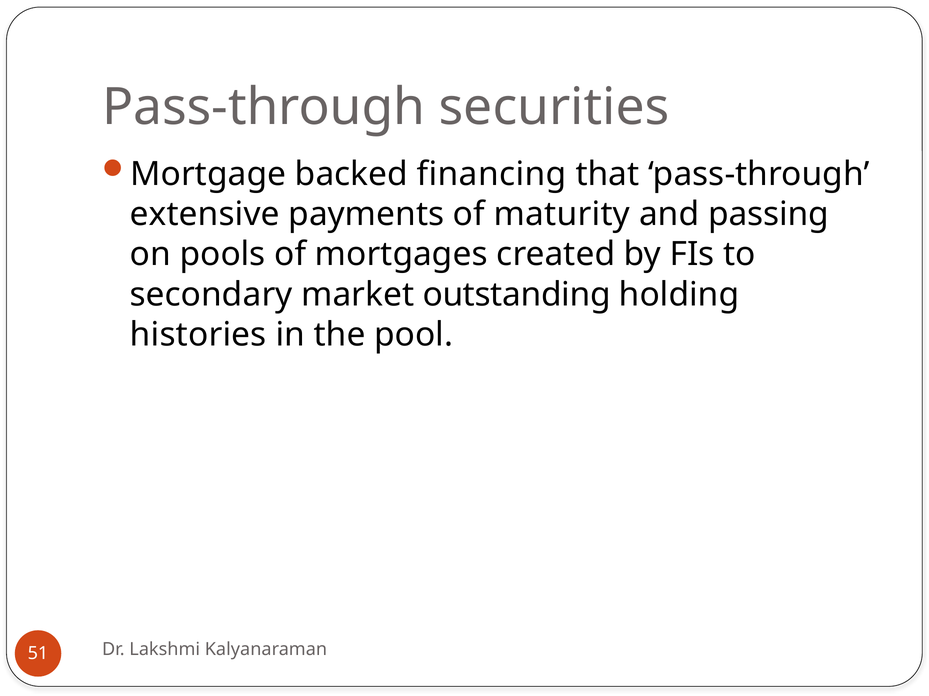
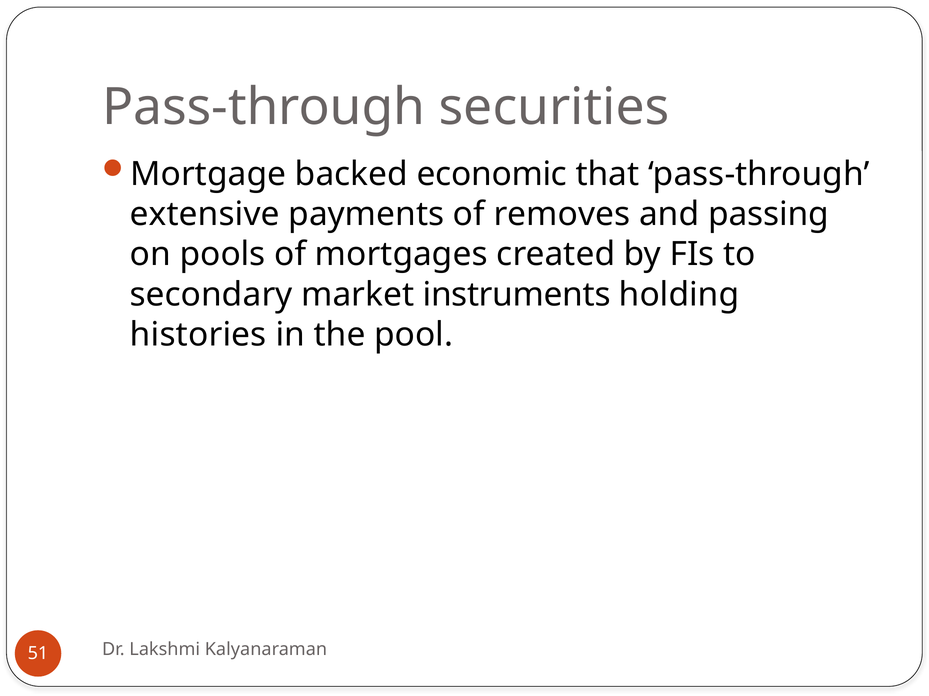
financing: financing -> economic (492, 174)
maturity: maturity -> removes (562, 214)
outstanding: outstanding -> instruments (517, 295)
